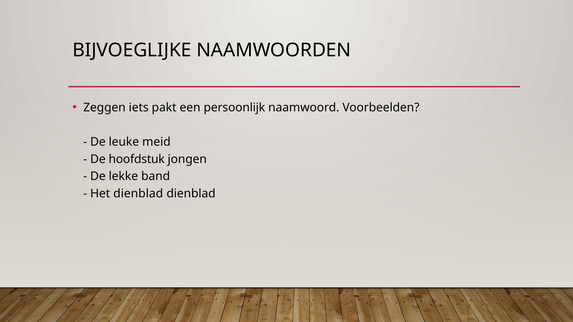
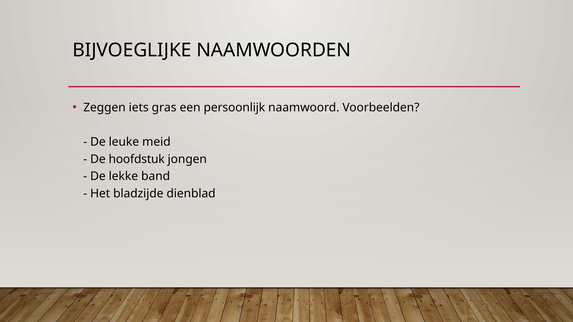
pakt: pakt -> gras (164, 108)
Het dienblad: dienblad -> bladzijde (138, 194)
